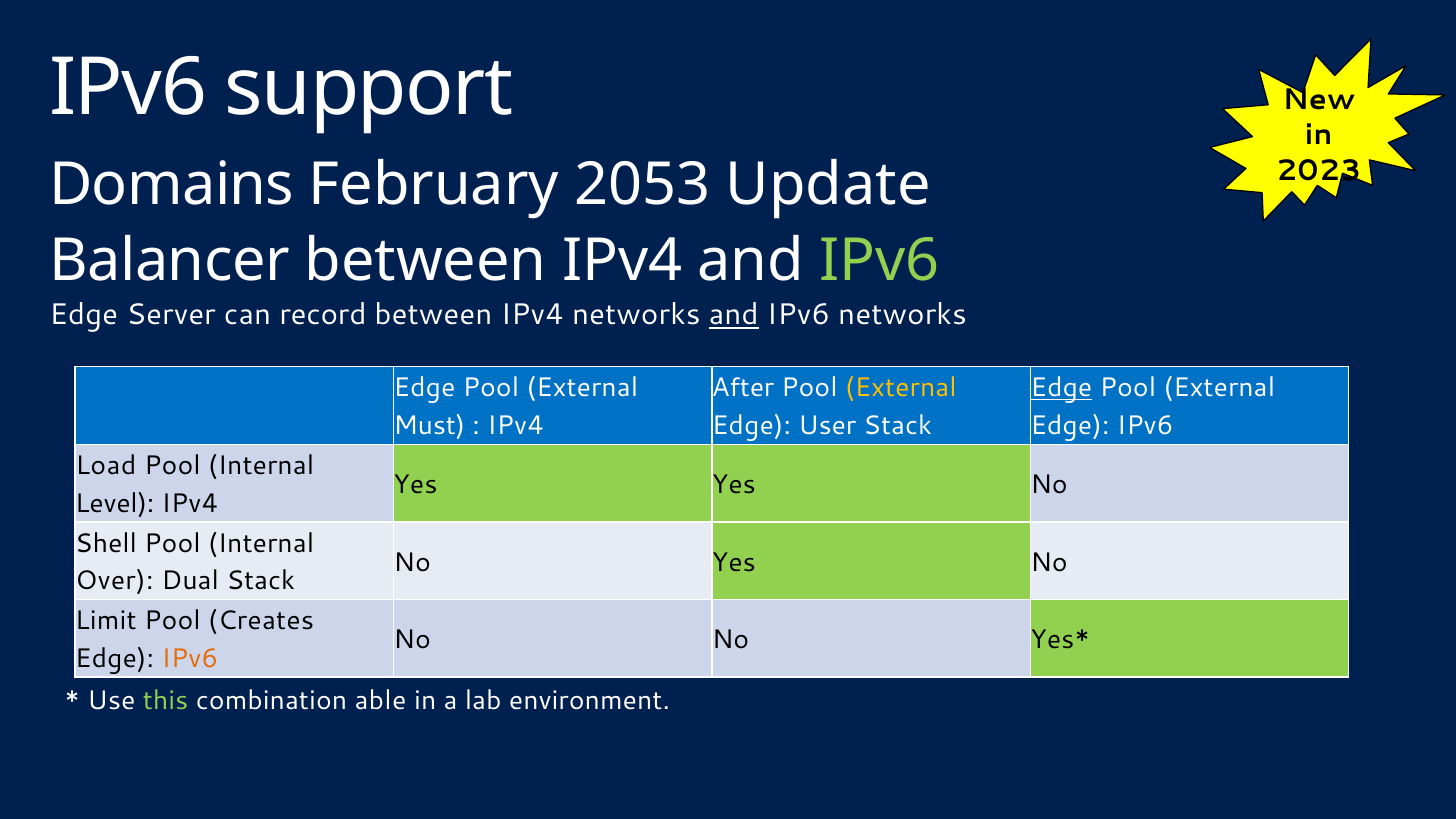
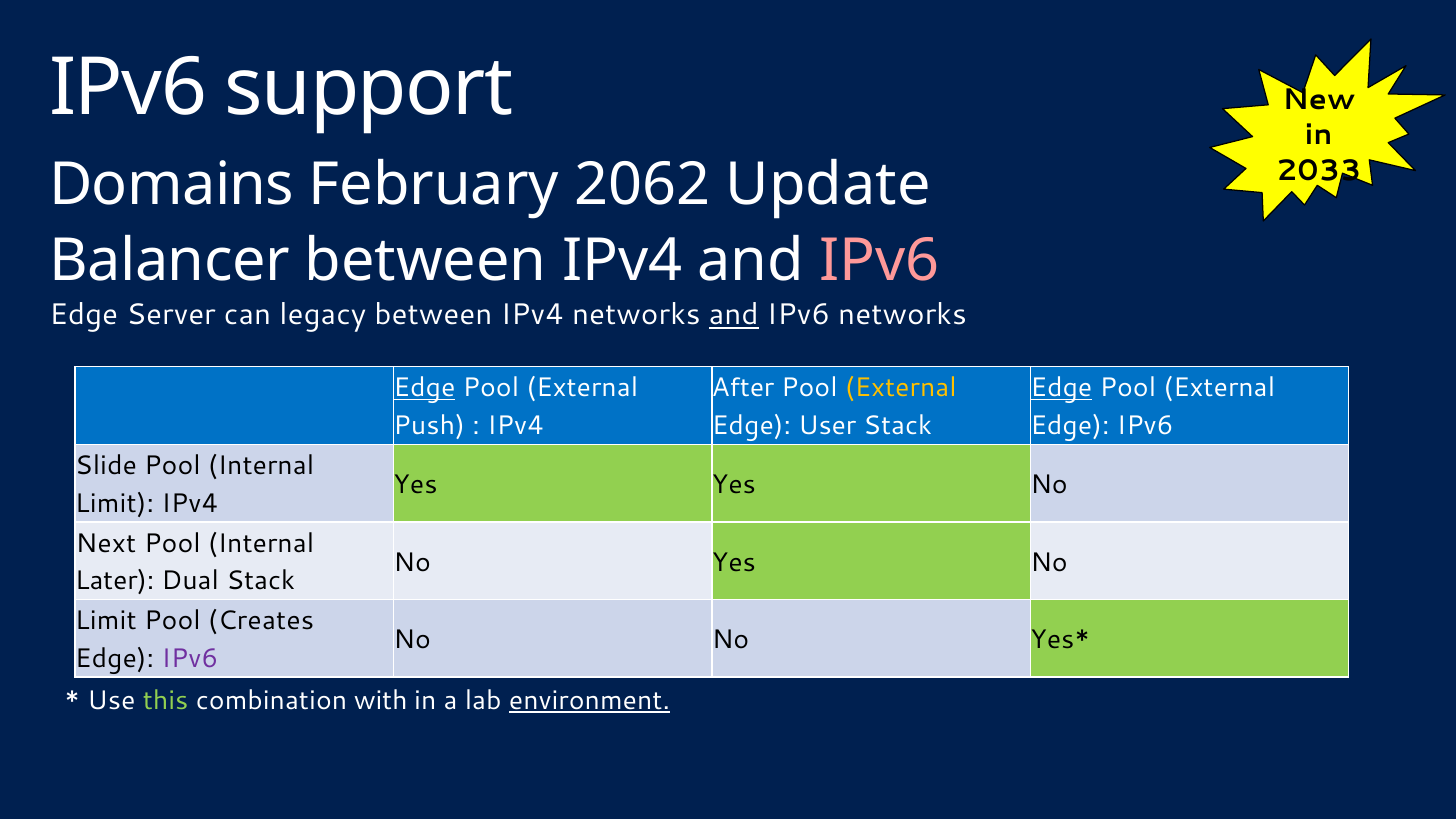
2023: 2023 -> 2033 (1319, 171)
2053: 2053 -> 2062 (642, 184)
IPv6 colour: light green -> pink (880, 261)
record: record -> legacy (323, 315)
Edge underline: none -> present (424, 388)
Must: Must -> Push (429, 426)
Load: Load -> Slide (106, 466)
Level: Level -> Limit (114, 503)
Shell: Shell -> Next (106, 543)
Over: Over -> Later (115, 581)
IPv6 colour: orange -> purple (190, 659)
able: able -> with (381, 700)
environment underline: none -> present (589, 700)
